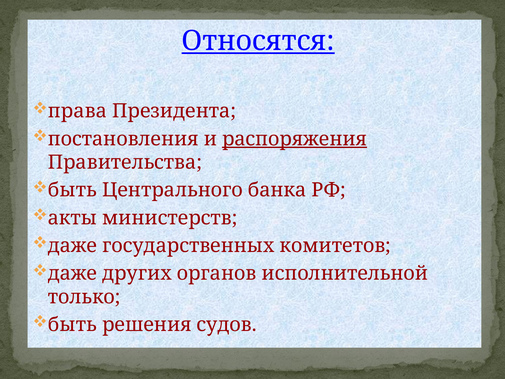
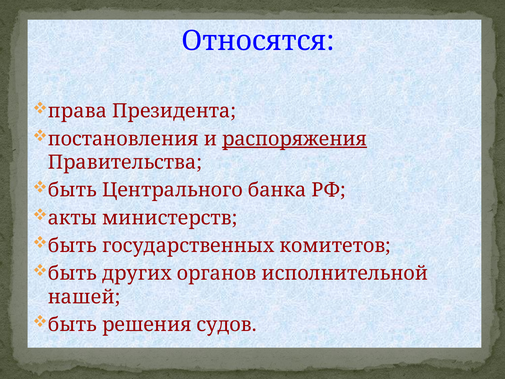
Относятся underline: present -> none (258, 41)
даже: даже -> быть (72, 246)
даже: даже -> быть (72, 273)
только: только -> нашей (84, 297)
